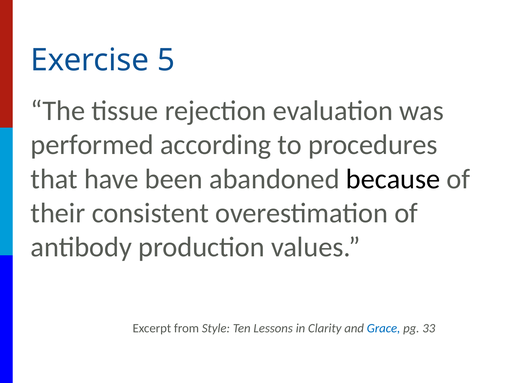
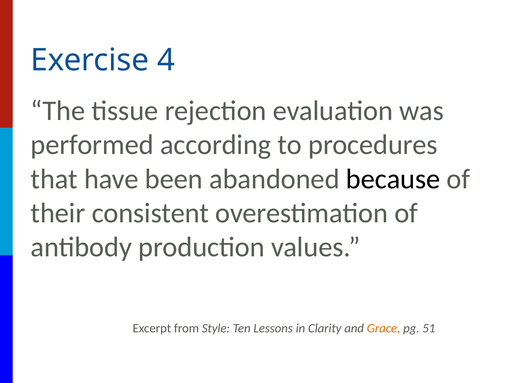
5: 5 -> 4 (166, 60)
Grace colour: blue -> orange (384, 328)
33: 33 -> 51 (429, 328)
